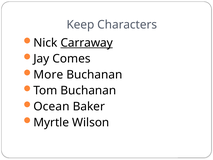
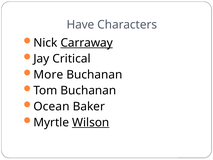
Keep: Keep -> Have (80, 25)
Comes: Comes -> Critical (71, 59)
Wilson underline: none -> present (91, 122)
